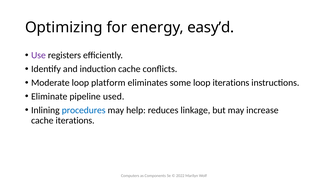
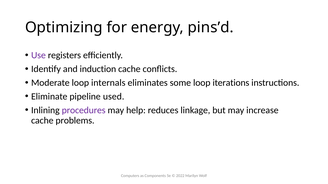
easy’d: easy’d -> pins’d (211, 28)
platform: platform -> internals (108, 83)
procedures colour: blue -> purple (84, 110)
cache iterations: iterations -> problems (75, 121)
